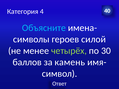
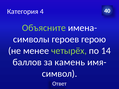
Объясните colour: light blue -> light green (44, 28)
силой: силой -> герою (94, 39)
30: 30 -> 14 (106, 51)
